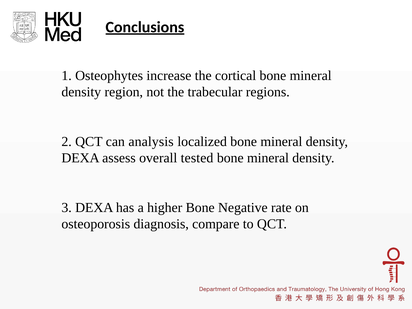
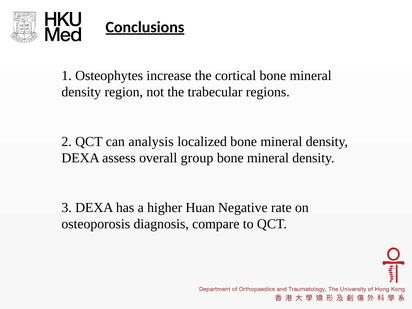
tested: tested -> group (197, 158)
higher Bone: Bone -> Huan (200, 207)
